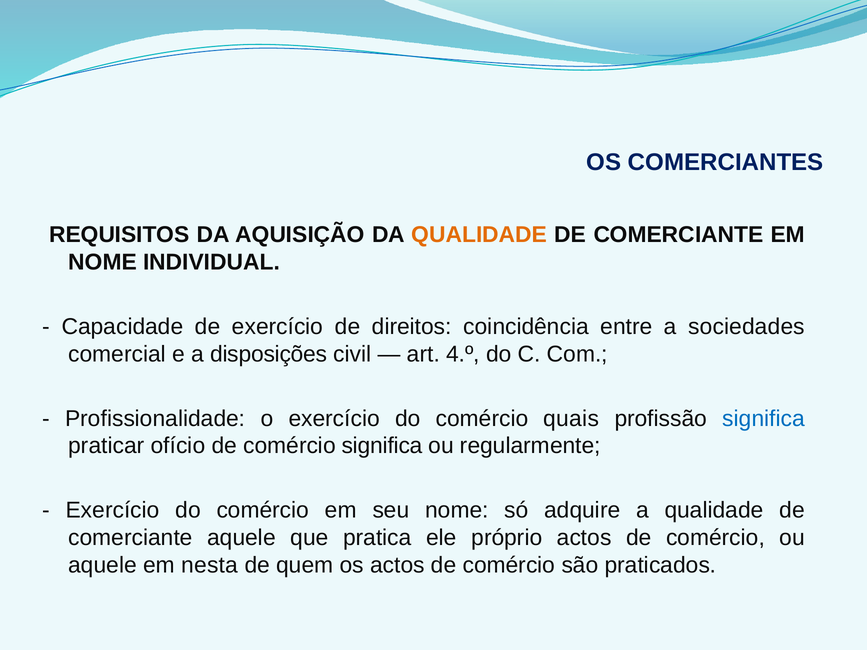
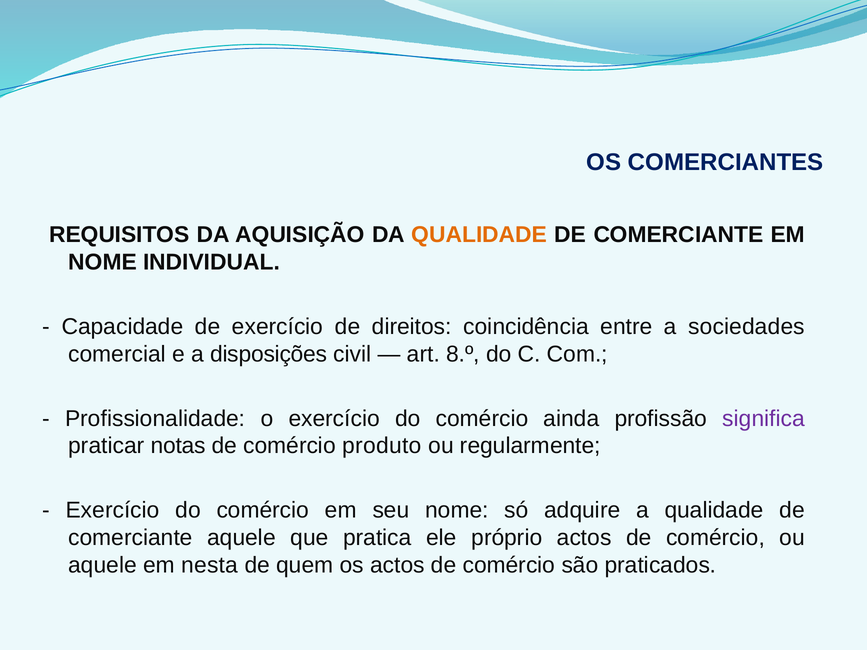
4.º: 4.º -> 8.º (463, 354)
quais: quais -> ainda (571, 419)
significa colour: blue -> purple (764, 419)
ofício: ofício -> notas (178, 446)
comércio significa: significa -> produto (382, 446)
